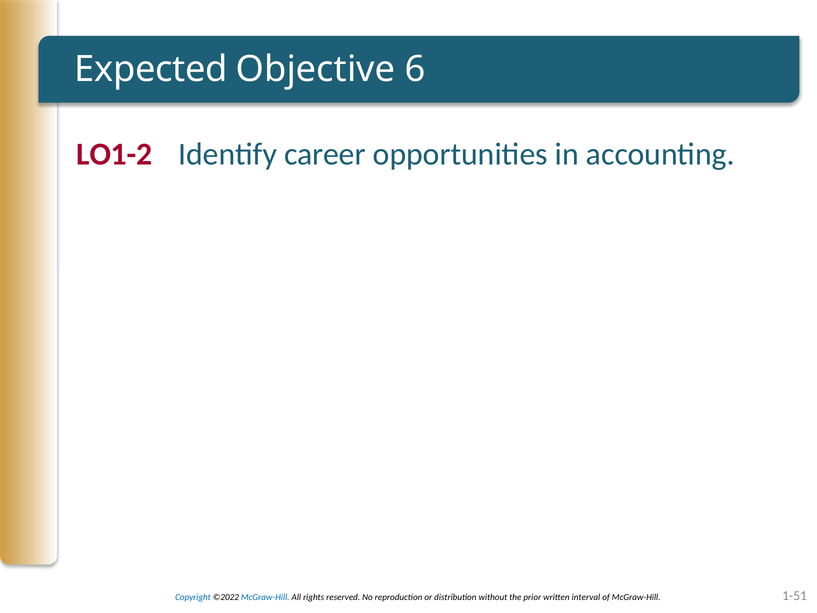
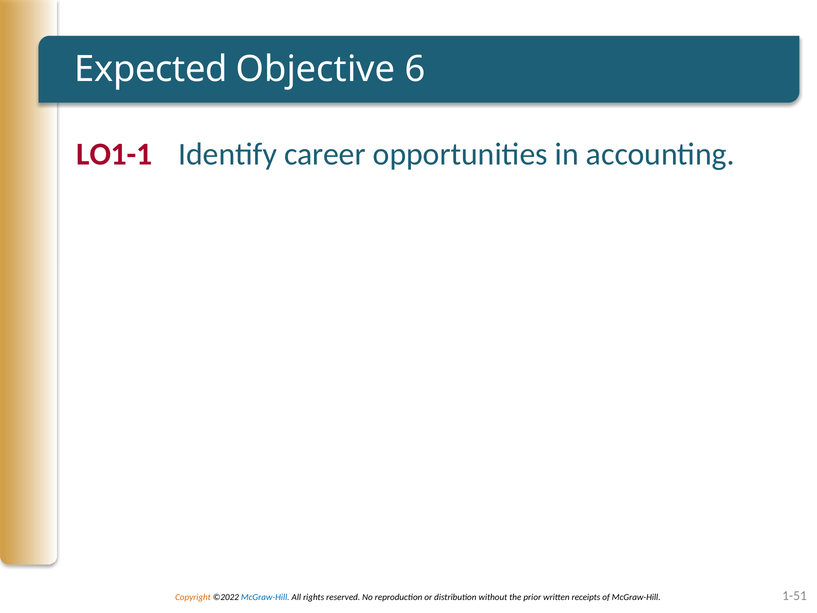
LO1-2: LO1-2 -> LO1-1 (114, 154)
Copyright colour: blue -> orange (193, 597)
interval: interval -> receipts (586, 597)
